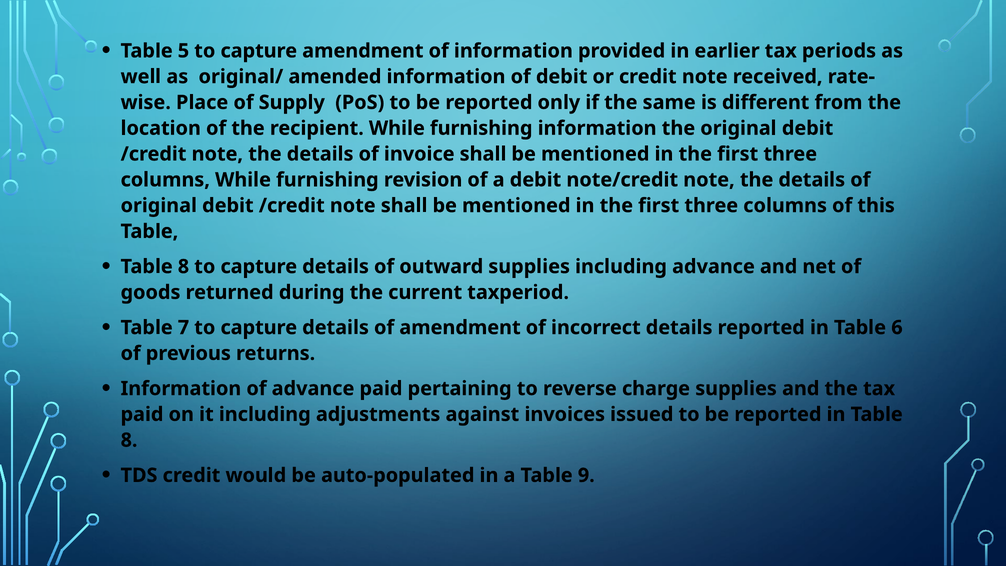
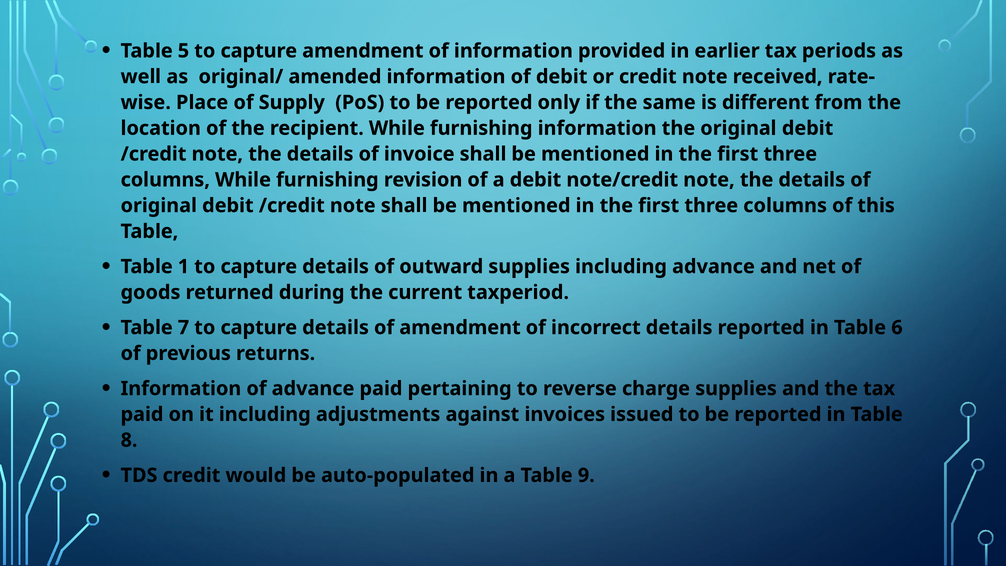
8: 8 -> 1 (183, 267)
